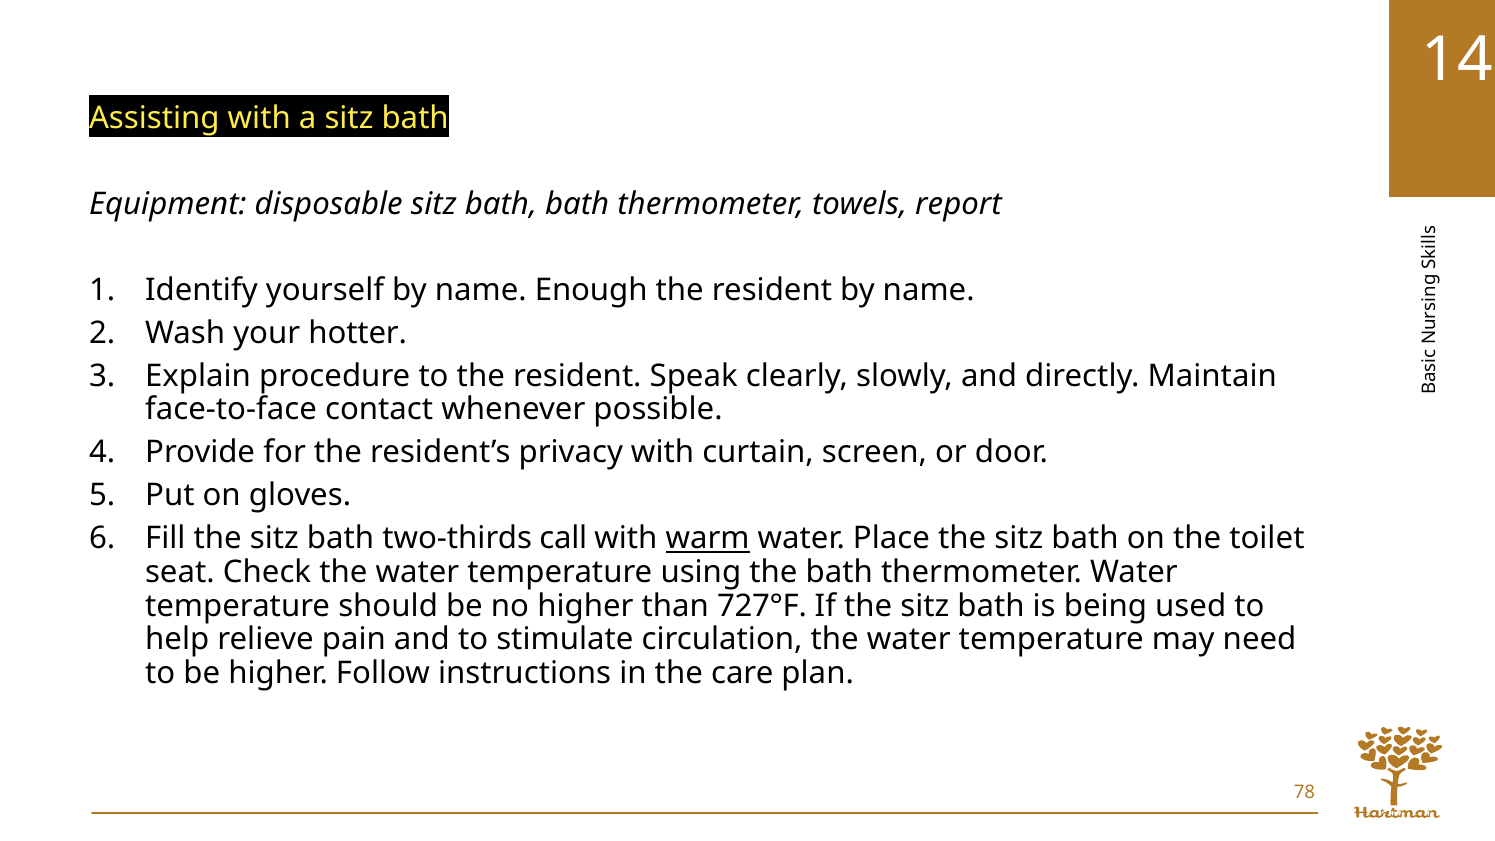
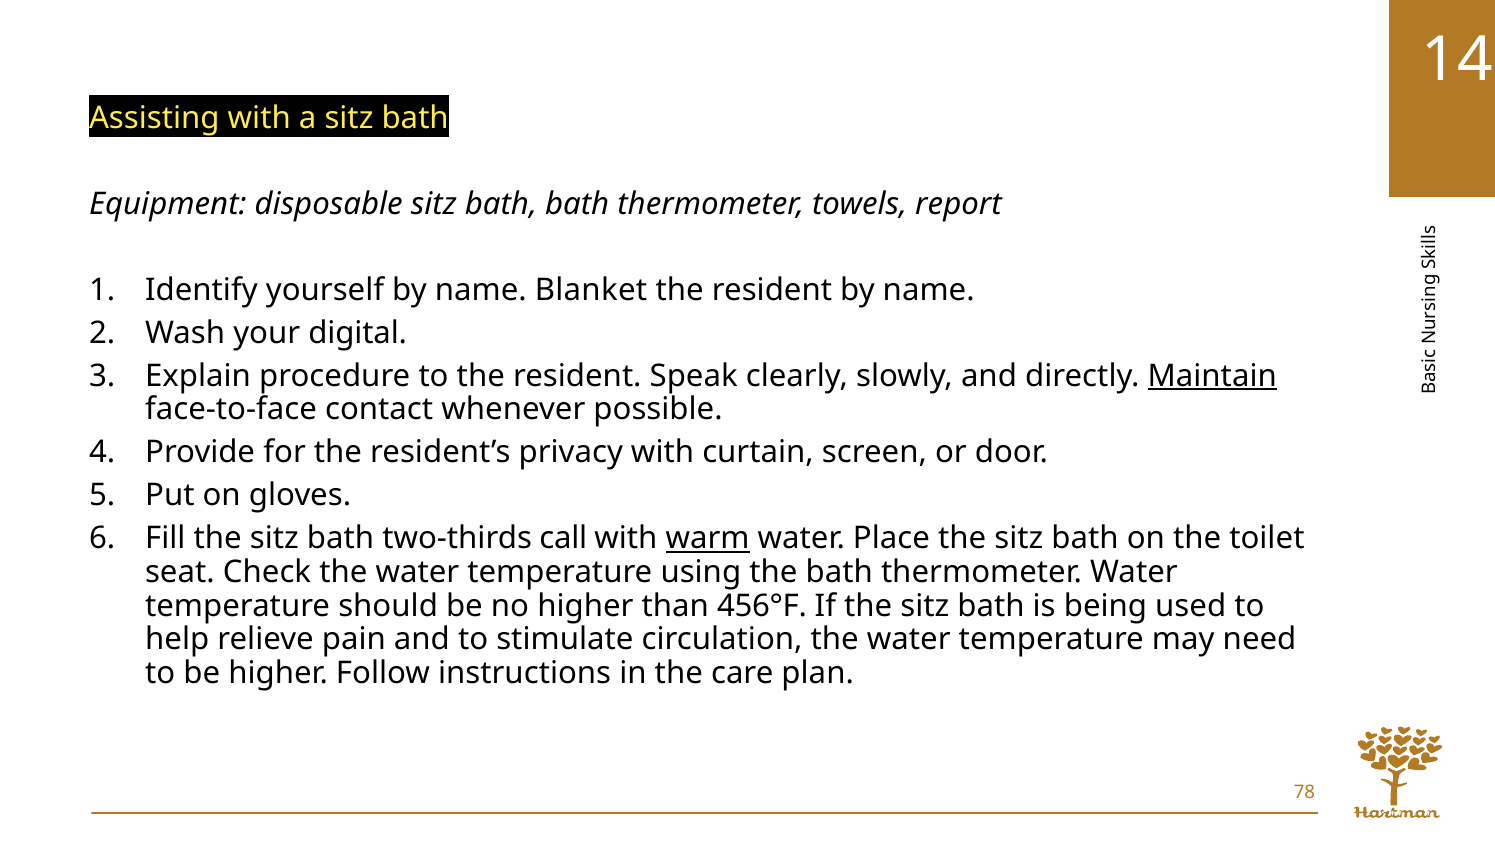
Enough: Enough -> Blanket (591, 290)
hotter: hotter -> digital (358, 333)
Maintain underline: none -> present (1212, 376)
727°F: 727°F -> 456°F (762, 606)
